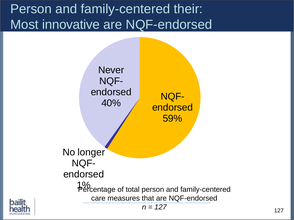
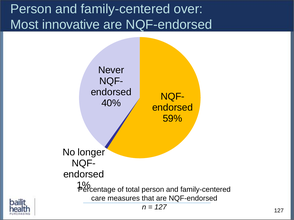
their: their -> over (188, 9)
